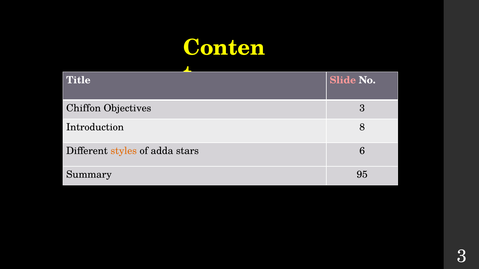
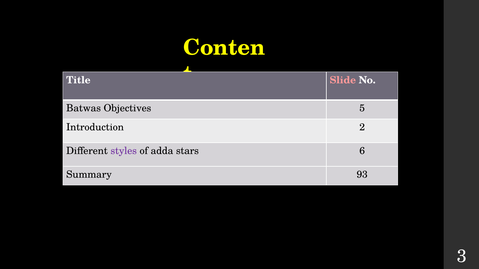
Chiffon: Chiffon -> Batwas (84, 108)
Objectives 3: 3 -> 5 (362, 108)
8: 8 -> 2 (362, 127)
styles colour: orange -> purple (124, 151)
95: 95 -> 93 (362, 175)
